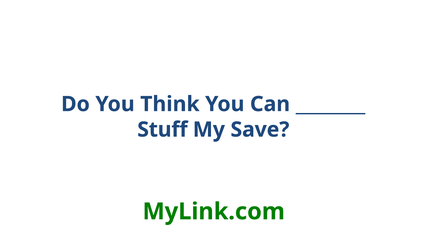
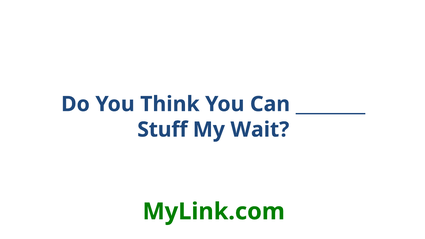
Save: Save -> Wait (260, 130)
